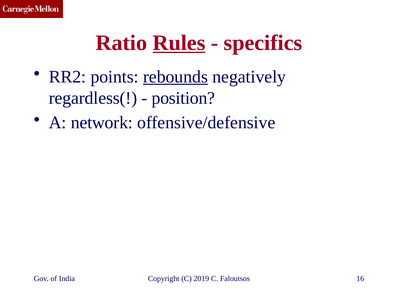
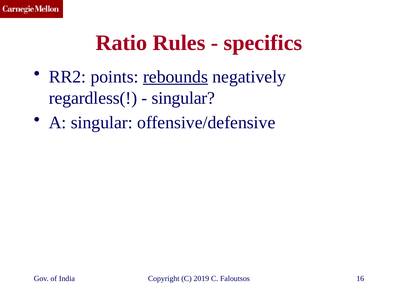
Rules underline: present -> none (179, 43)
position: position -> singular (183, 98)
A network: network -> singular (102, 123)
